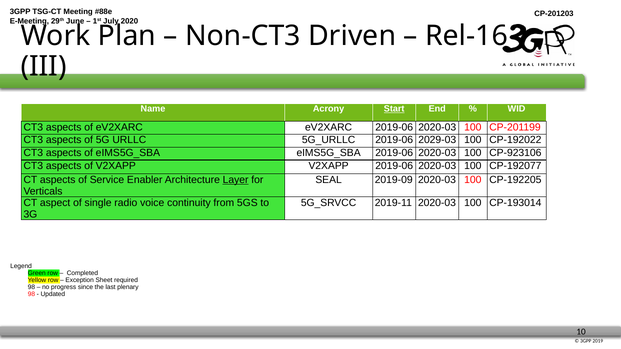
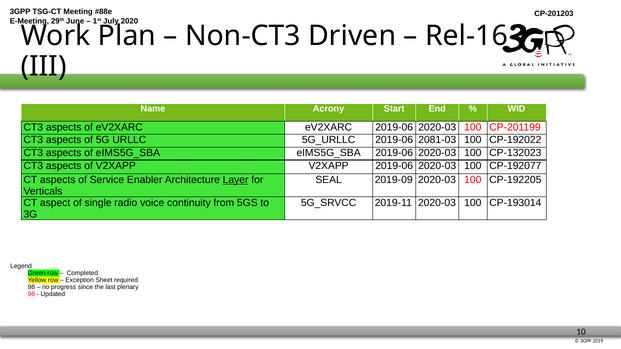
Start underline: present -> none (394, 109)
2029-03: 2029-03 -> 2081-03 (437, 140)
CP-923106: CP-923106 -> CP-132023 (515, 153)
